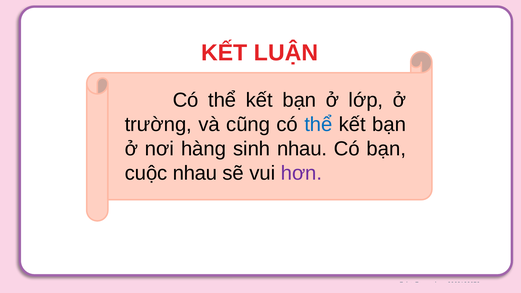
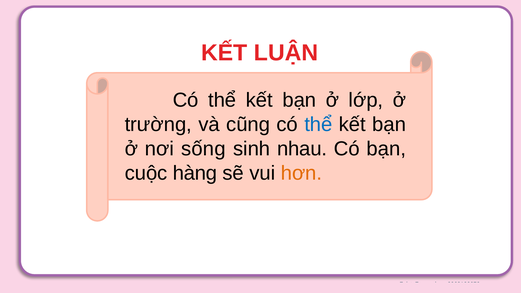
hàng: hàng -> sống (203, 149)
cuộc nhau: nhau -> hàng (195, 173)
hơn colour: purple -> orange (302, 173)
